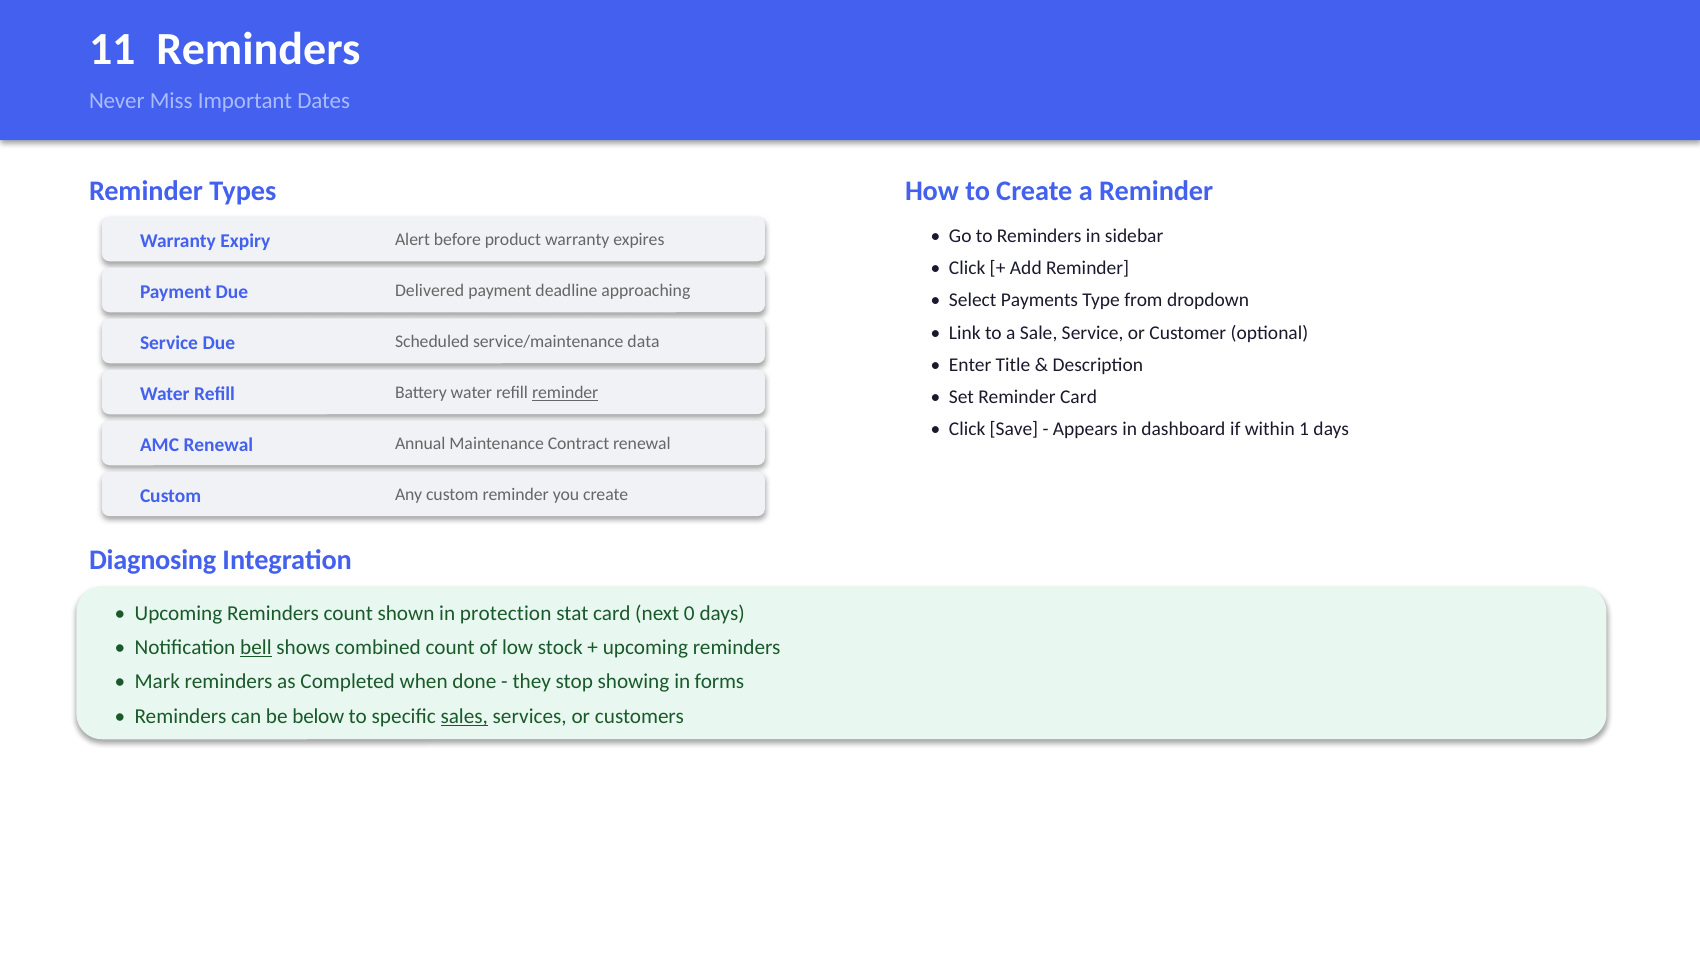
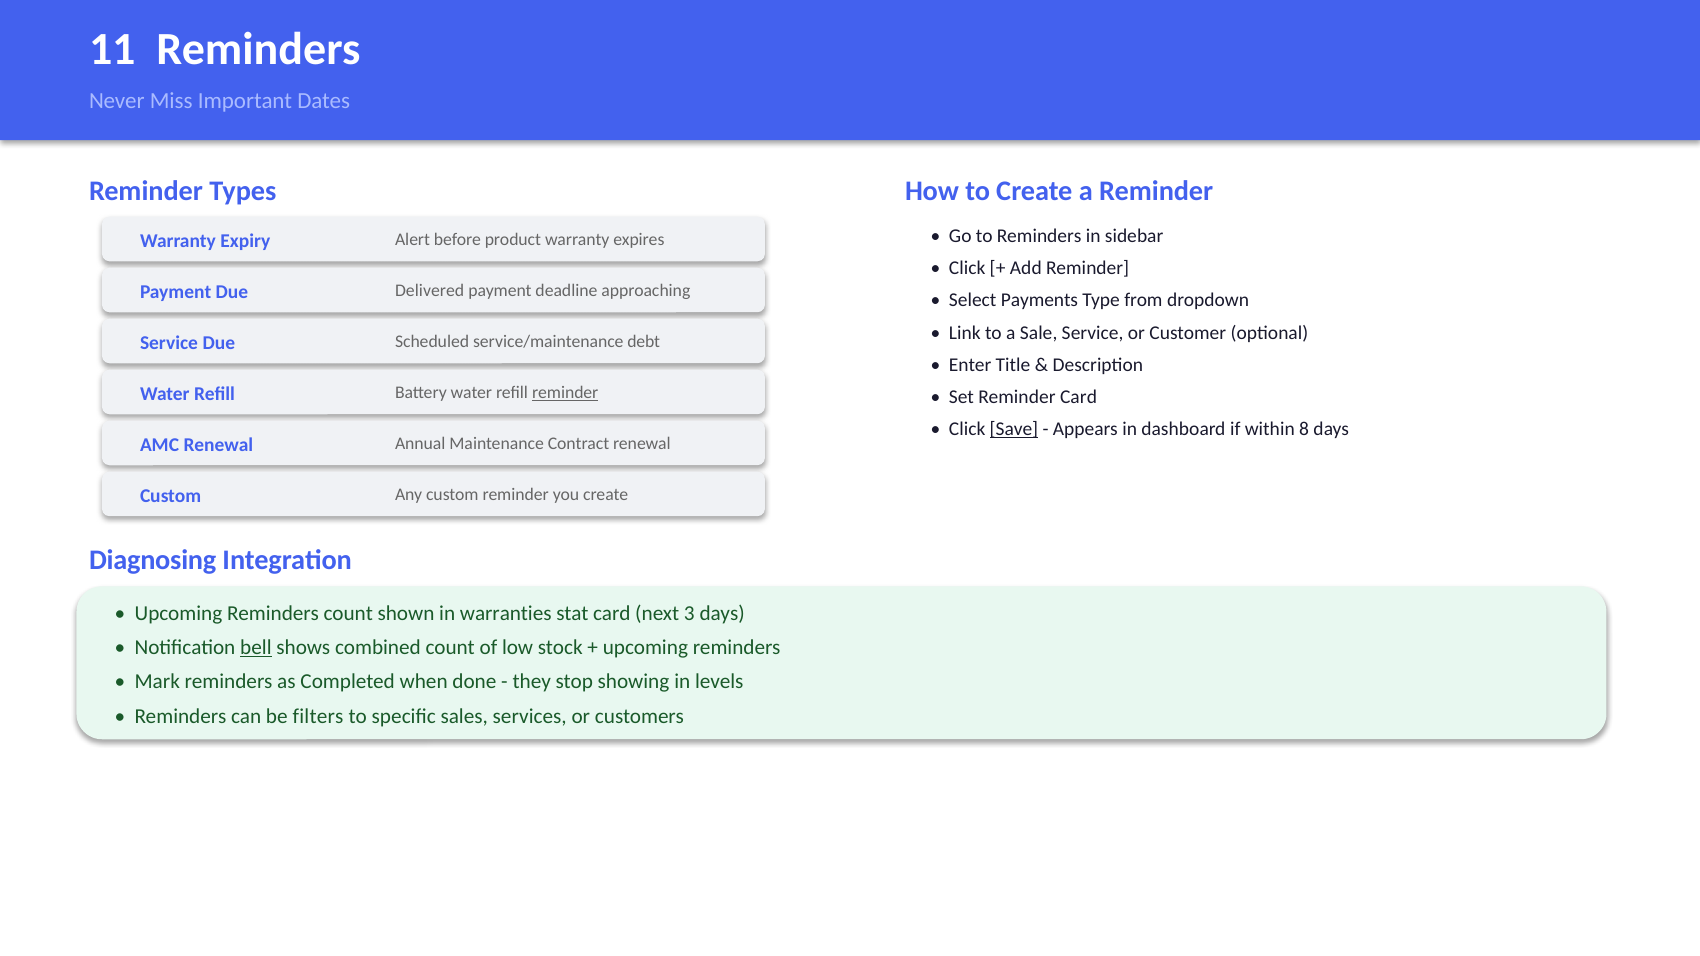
data: data -> debt (644, 342)
Save underline: none -> present (1014, 429)
1: 1 -> 8 (1304, 429)
protection: protection -> warranties (506, 613)
0: 0 -> 3 (689, 613)
forms: forms -> levels (719, 682)
below: below -> filters (318, 716)
sales underline: present -> none (464, 716)
